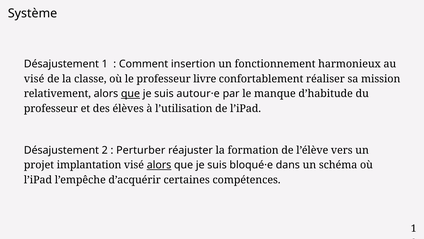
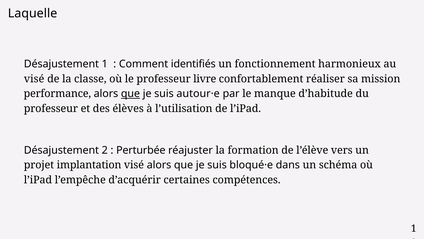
Système: Système -> Laquelle (33, 13)
insertion: insertion -> identifiés (193, 64)
relativement: relativement -> performance (57, 94)
Perturber: Perturber -> Perturbée (141, 150)
alors underline: present -> none (159, 165)
